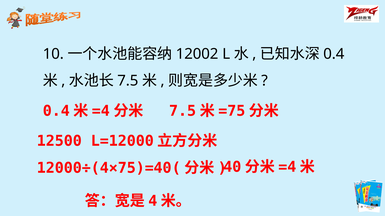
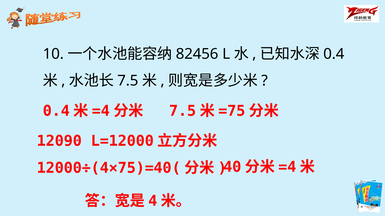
12002: 12002 -> 82456 (197, 54)
12500: 12500 -> 12090 (59, 141)
